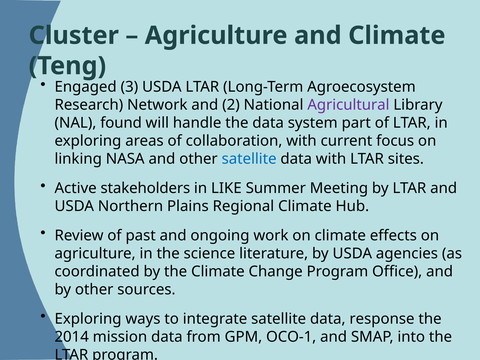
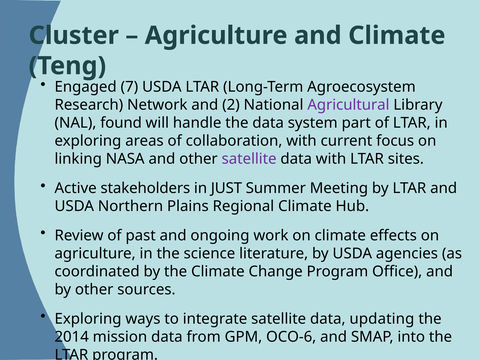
3: 3 -> 7 (129, 87)
satellite colour: blue -> purple (249, 159)
LIKE: LIKE -> JUST (226, 188)
response: response -> updating (382, 319)
OCO-1: OCO-1 -> OCO-6 (291, 337)
